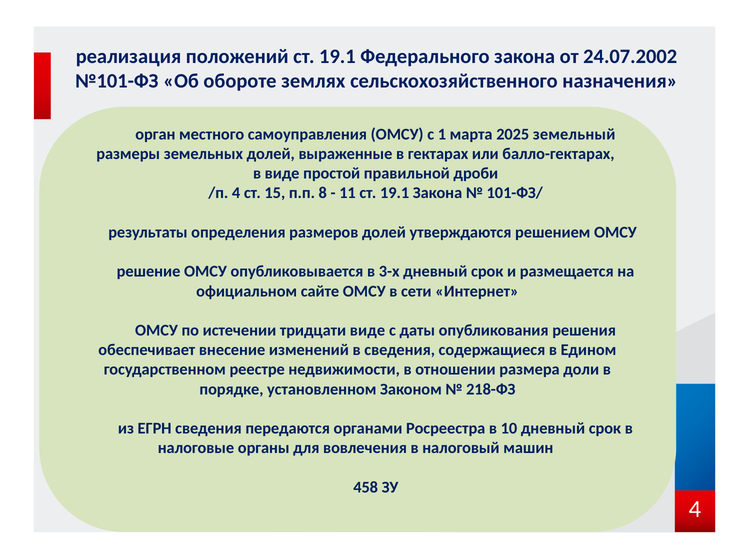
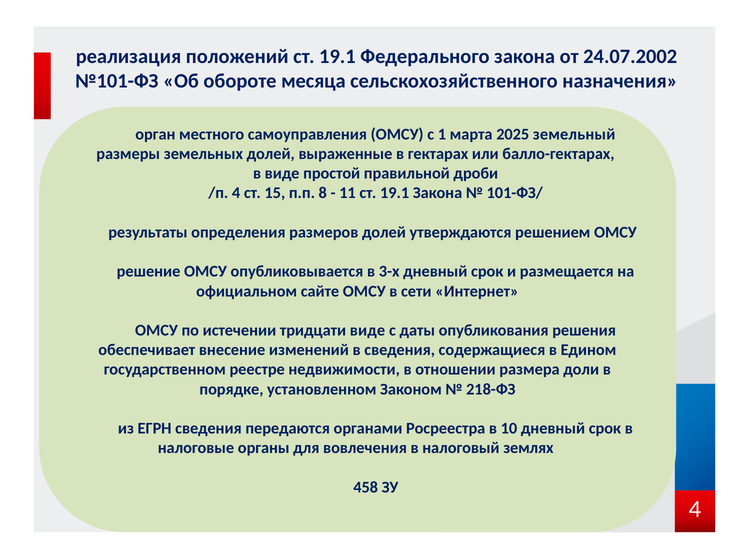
землях: землях -> месяца (313, 81)
машин: машин -> землях (528, 448)
